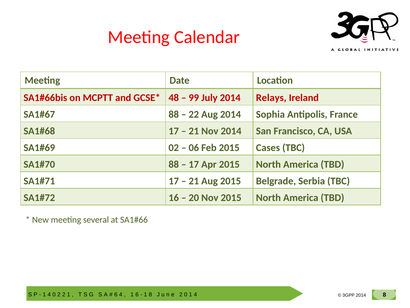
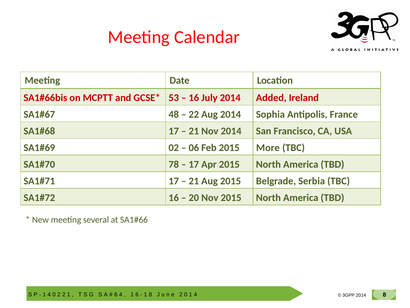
48: 48 -> 53 (174, 98)
99: 99 -> 16 (194, 98)
Relays: Relays -> Added (271, 98)
88: 88 -> 48 (174, 114)
Cases: Cases -> More (268, 148)
88: 88 -> 78 (174, 164)
